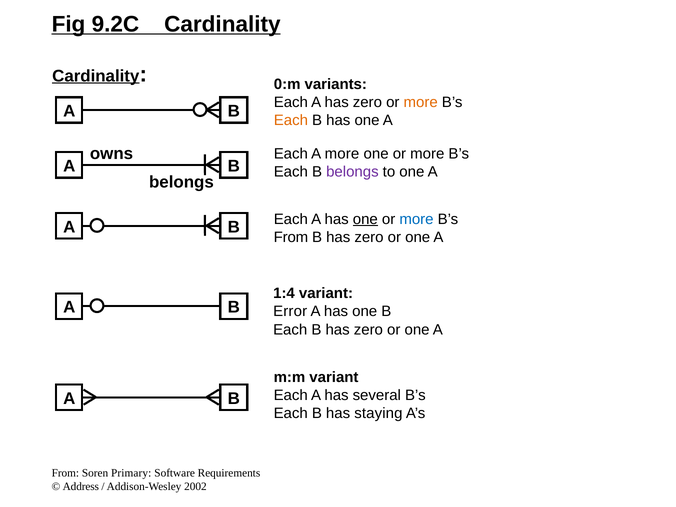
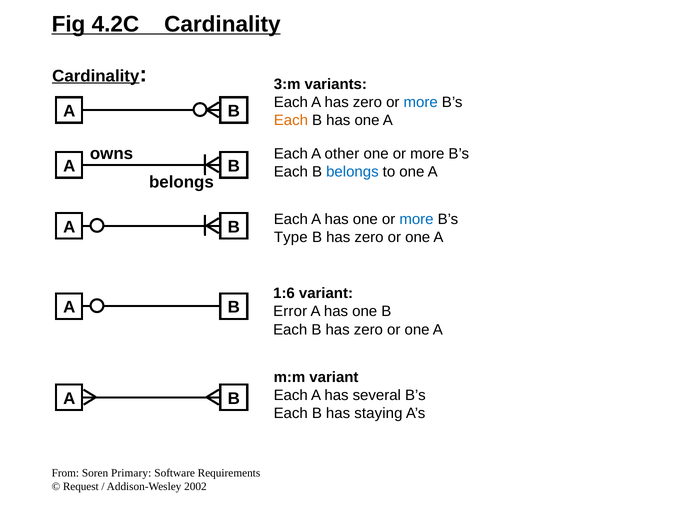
9.2C: 9.2C -> 4.2C (115, 24)
0:m: 0:m -> 3:m (287, 84)
more colour: orange -> blue (421, 102)
A more: more -> other (342, 154)
belongs colour: purple -> blue (352, 172)
one underline: present -> none (365, 219)
From: From -> Type (291, 237)
1:4: 1:4 -> 1:6 (284, 294)
Address: Address -> Request (81, 486)
